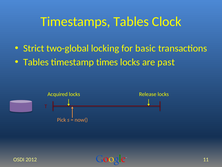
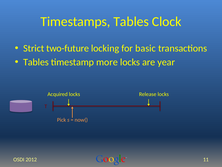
two-global: two-global -> two-future (68, 48)
times: times -> more (107, 62)
past: past -> year (166, 62)
